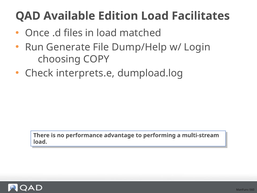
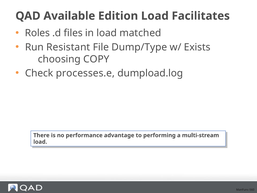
Once: Once -> Roles (37, 33)
Generate: Generate -> Resistant (68, 47)
Dump/Help: Dump/Help -> Dump/Type (139, 47)
Login: Login -> Exists (197, 47)
interprets.e: interprets.e -> processes.e (85, 73)
